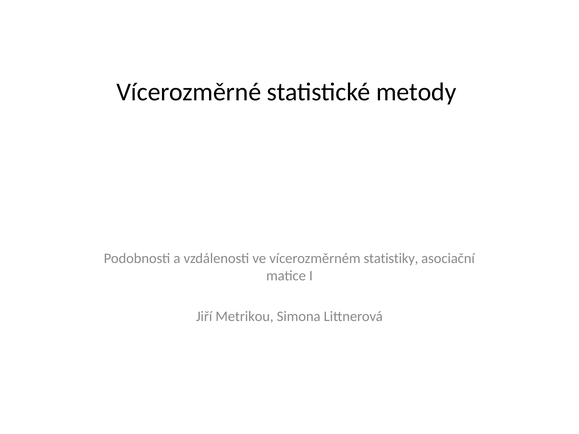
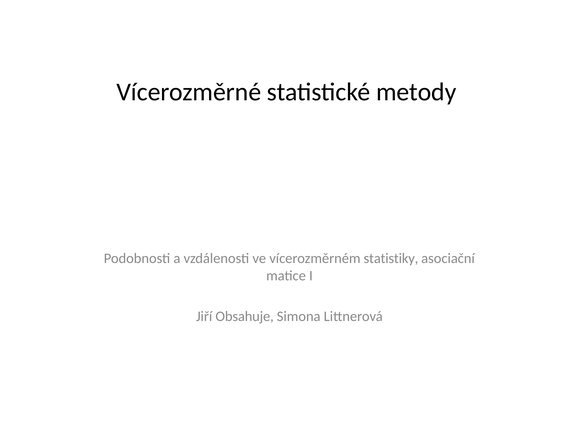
Metrikou: Metrikou -> Obsahuje (245, 317)
